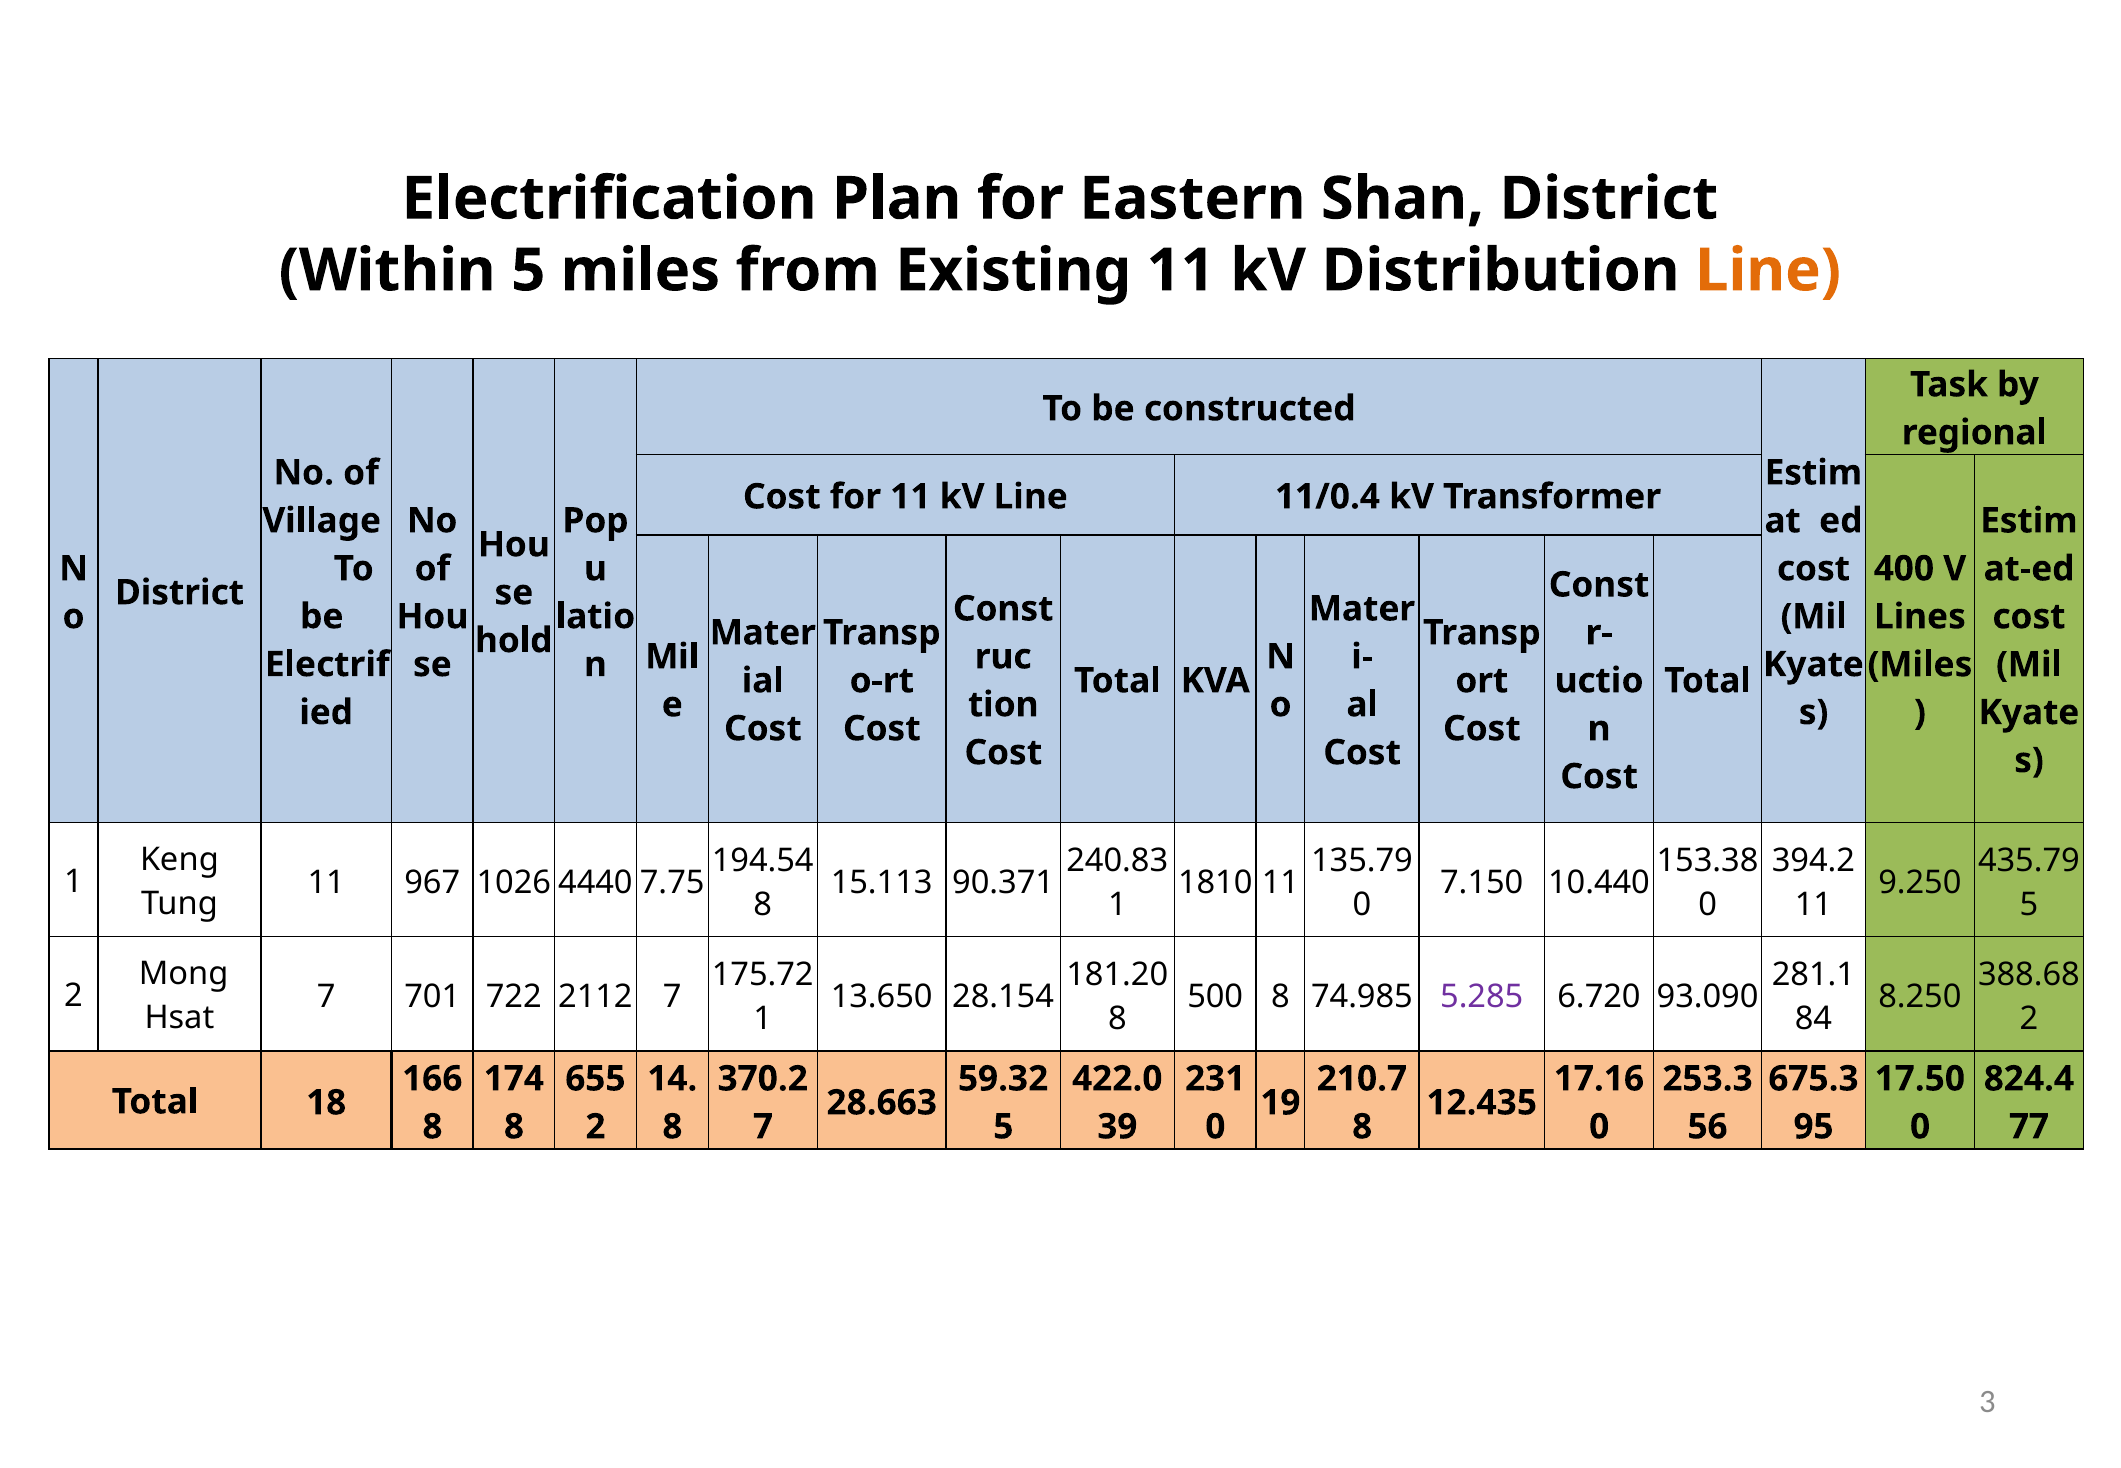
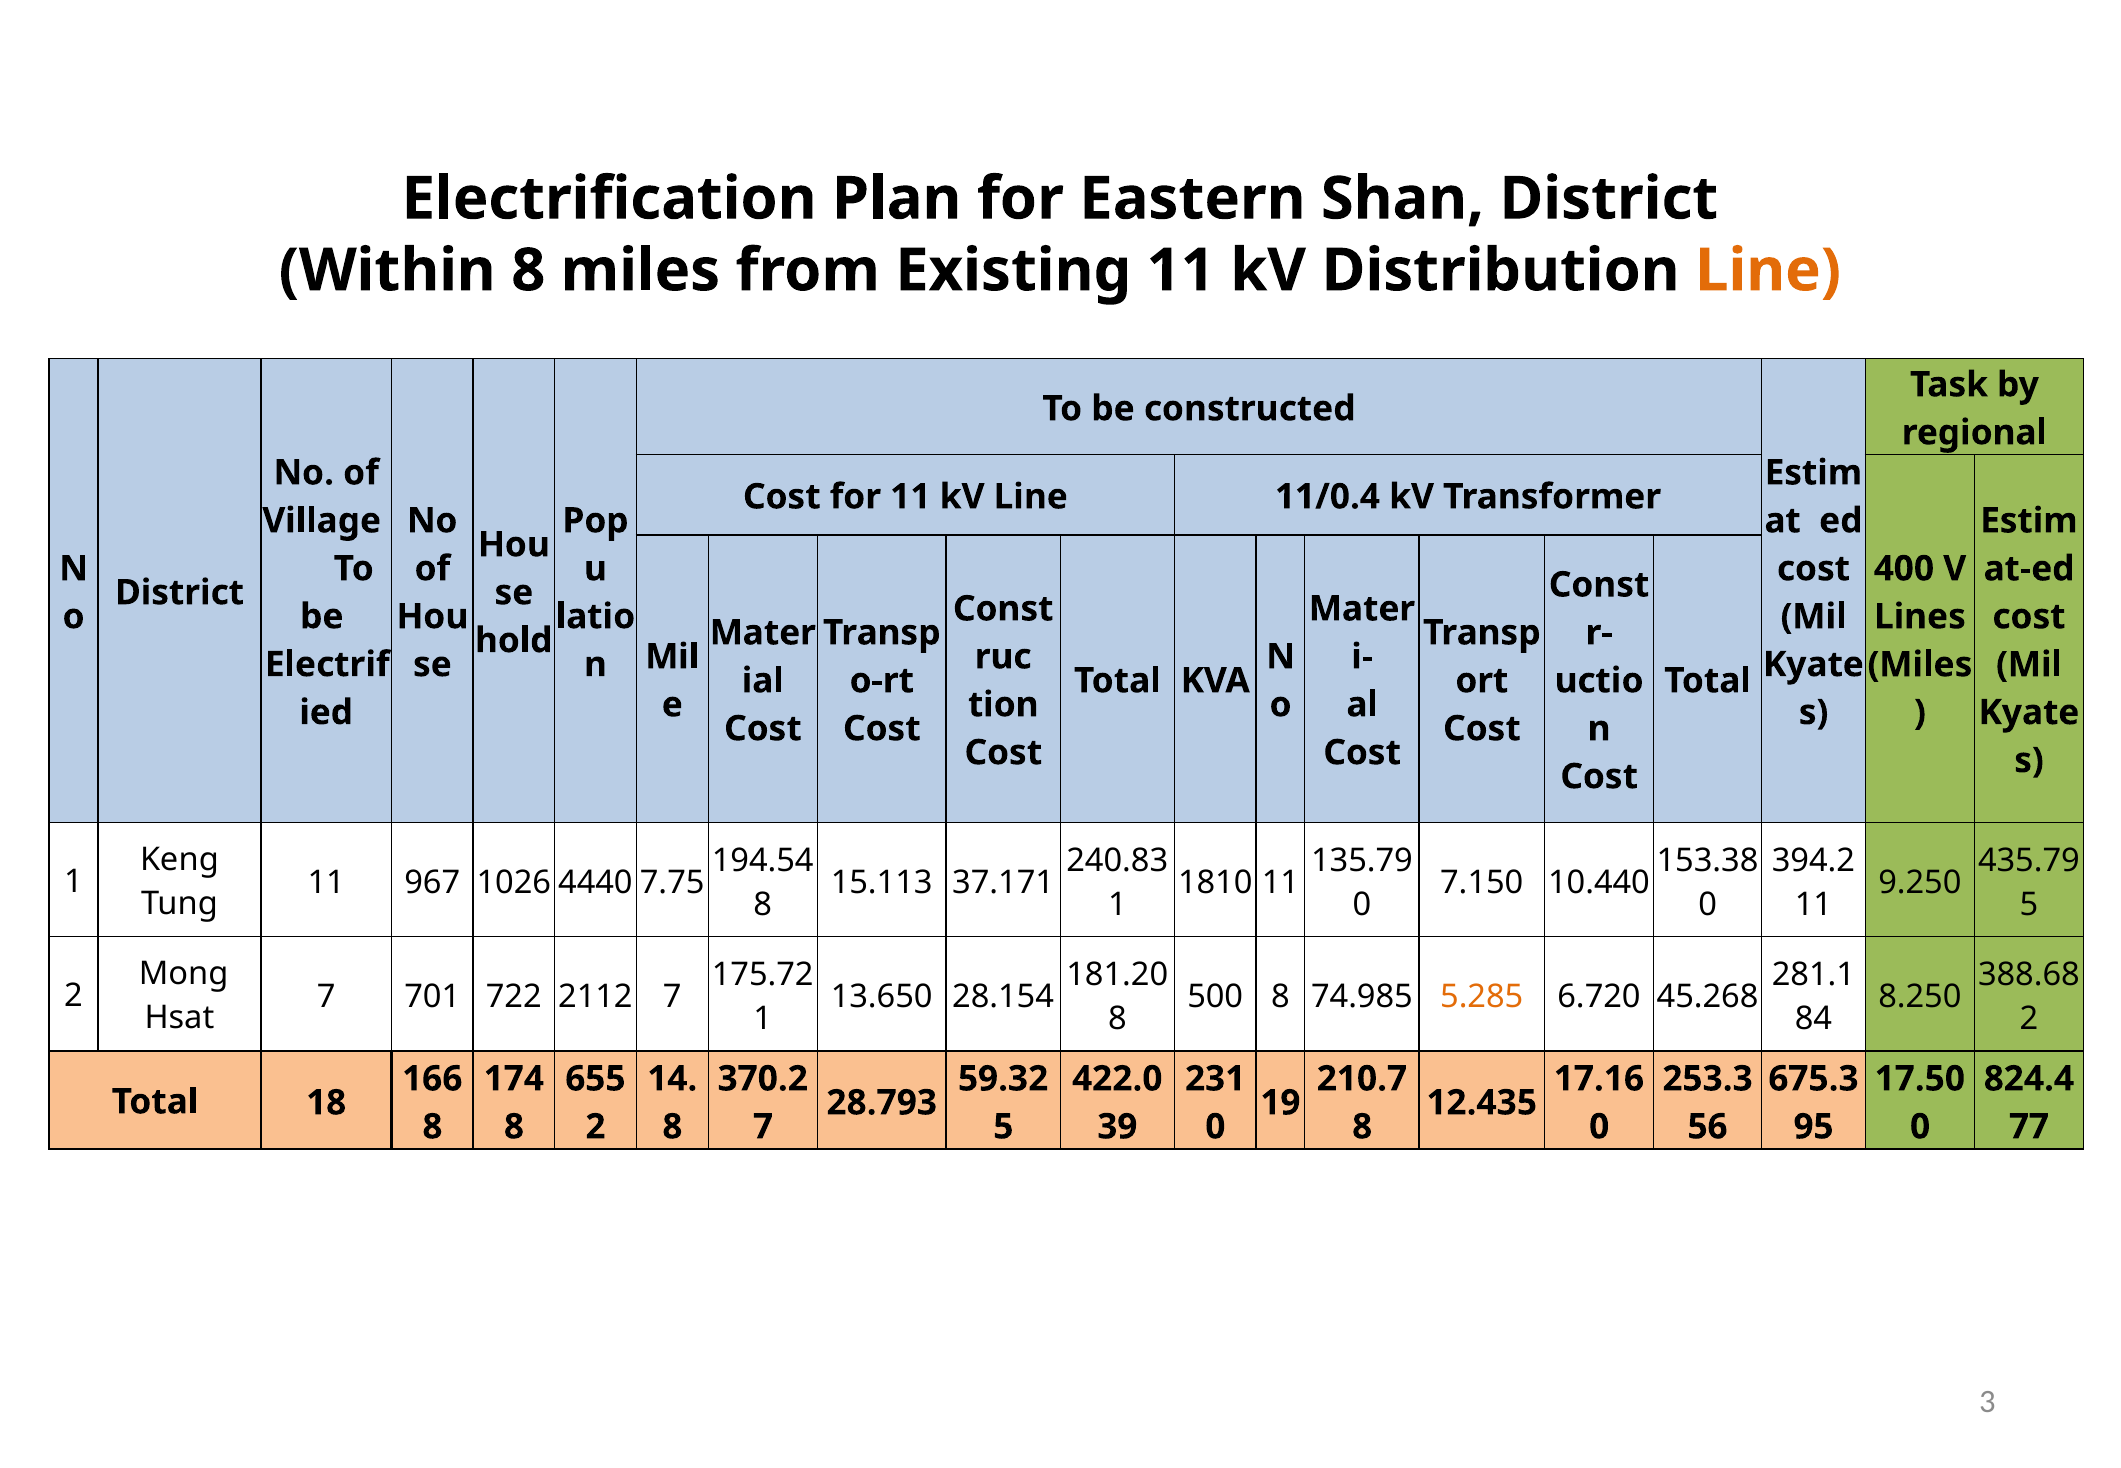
Within 5: 5 -> 8 (528, 271)
90.371: 90.371 -> 37.171 (1003, 883)
5.285 colour: purple -> orange (1482, 997)
93.090: 93.090 -> 45.268 (1708, 997)
28.663: 28.663 -> 28.793 (882, 1103)
